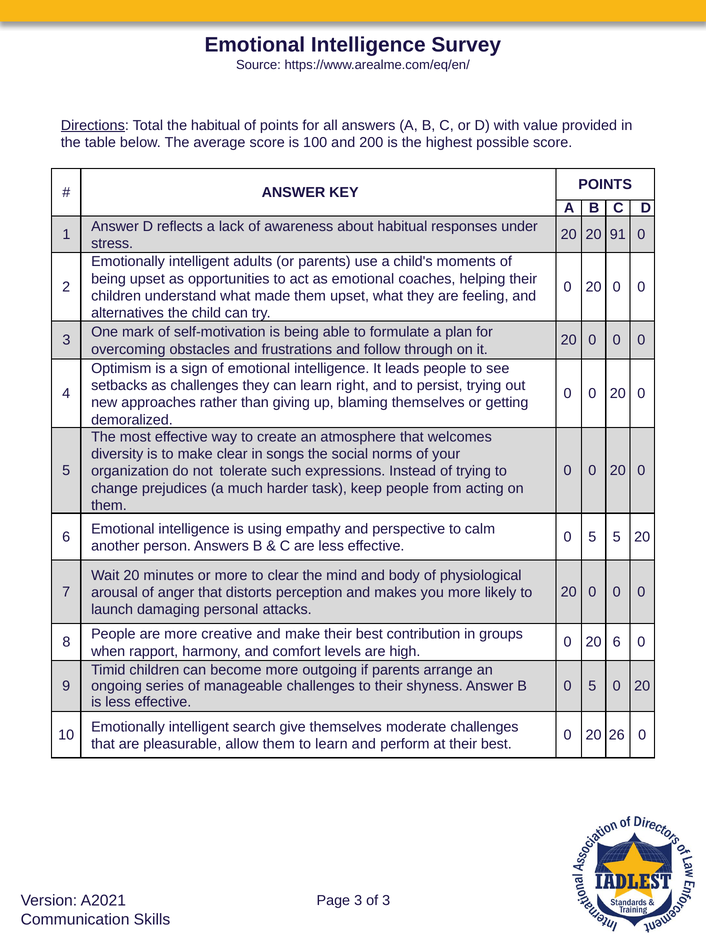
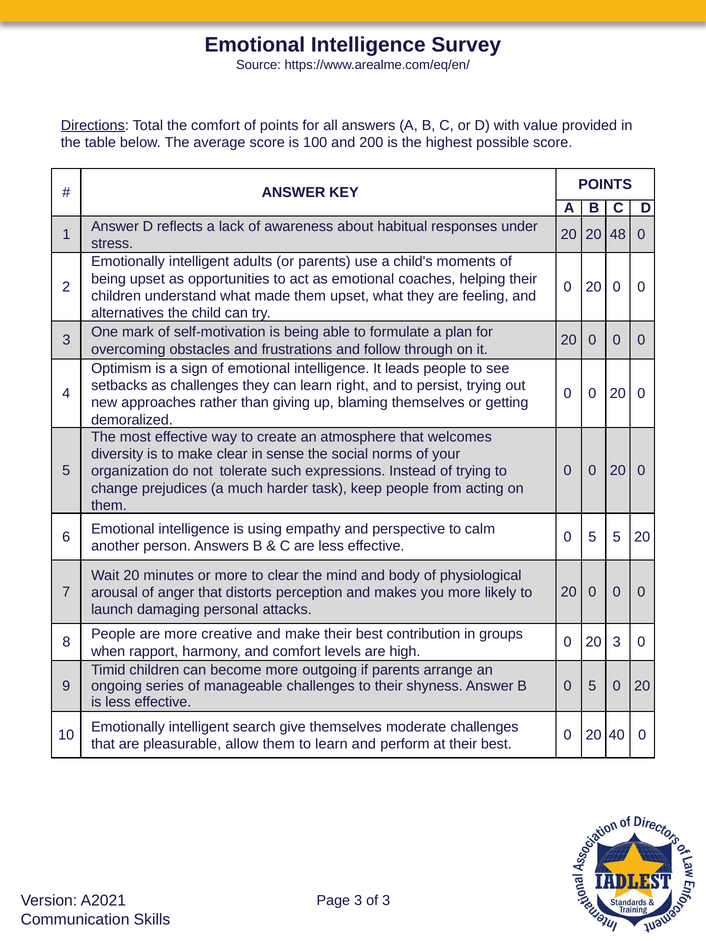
the habitual: habitual -> comfort (215, 125)
91: 91 -> 48 (618, 234)
songs: songs -> sense (285, 454)
20 6: 6 -> 3 (617, 642)
26: 26 -> 40 (617, 735)
